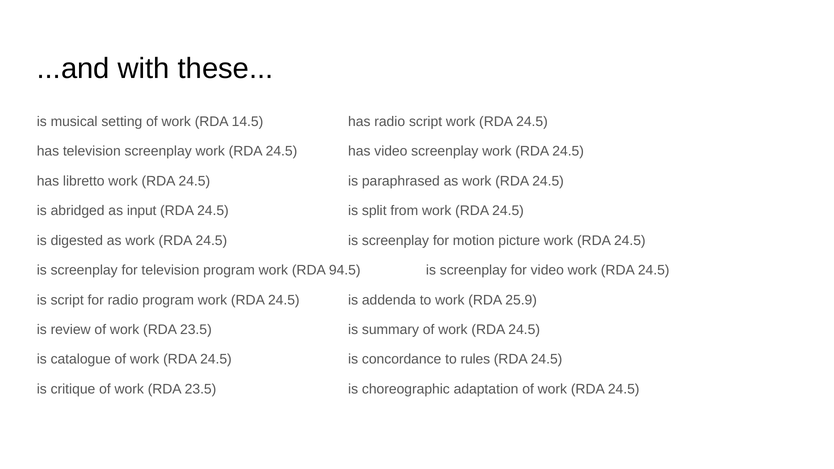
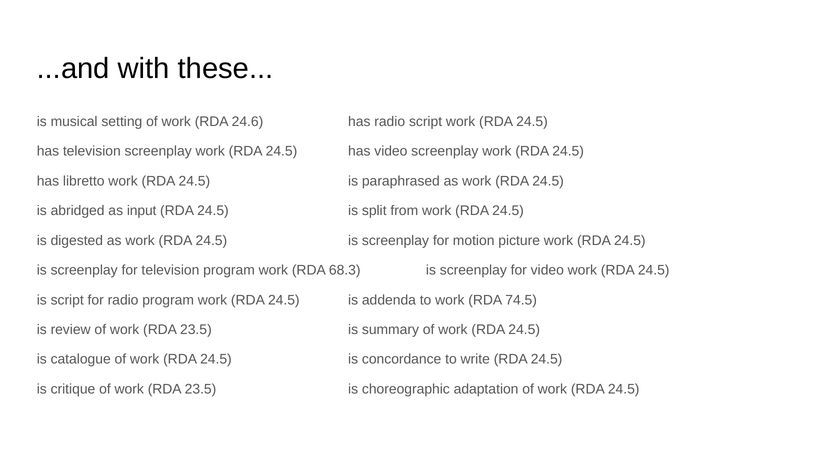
14.5: 14.5 -> 24.6 (247, 122)
94.5: 94.5 -> 68.3 (345, 270)
25.9: 25.9 -> 74.5 (521, 300)
rules: rules -> write (475, 360)
